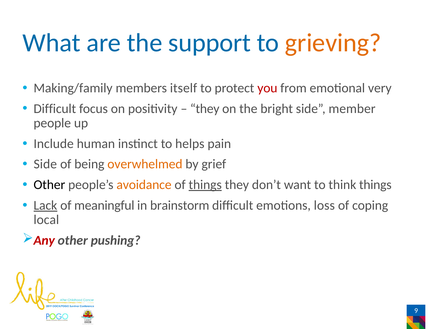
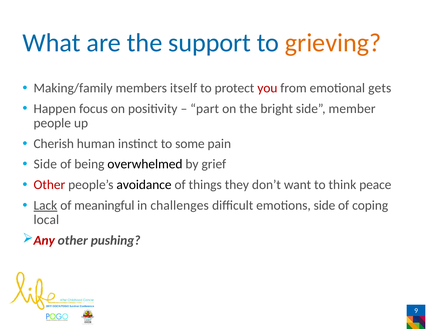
very: very -> gets (380, 88)
Difficult: Difficult -> Happen (55, 109)
they: they -> part (205, 109)
Include: Include -> Cherish (54, 144)
helps: helps -> some (190, 144)
overwhelmed colour: orange -> black (145, 164)
Other colour: black -> red (49, 185)
avoidance colour: orange -> black (144, 185)
things underline: present -> none (205, 185)
think things: things -> peace (375, 185)
brainstorm: brainstorm -> challenges (180, 206)
emotions loss: loss -> side (324, 206)
